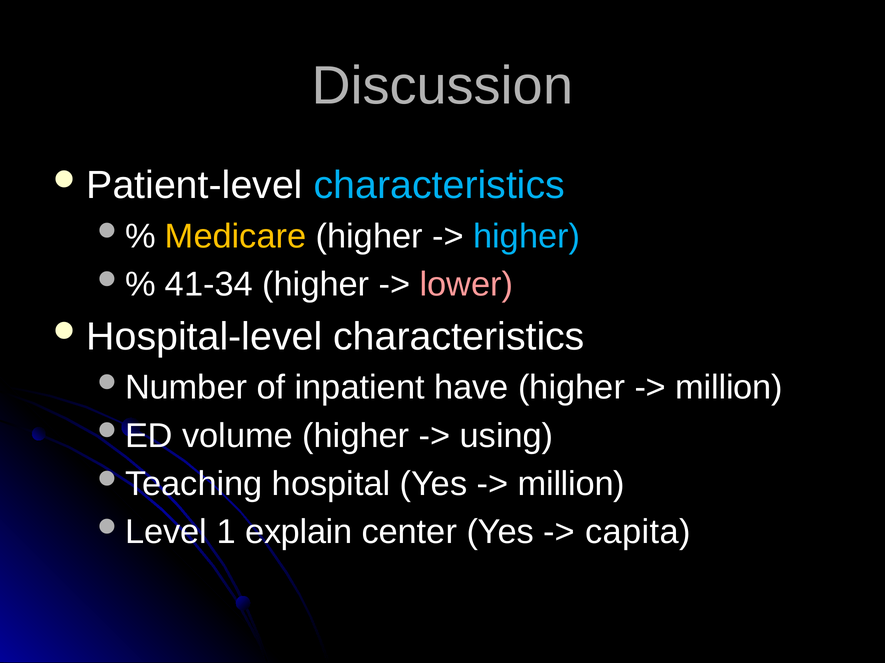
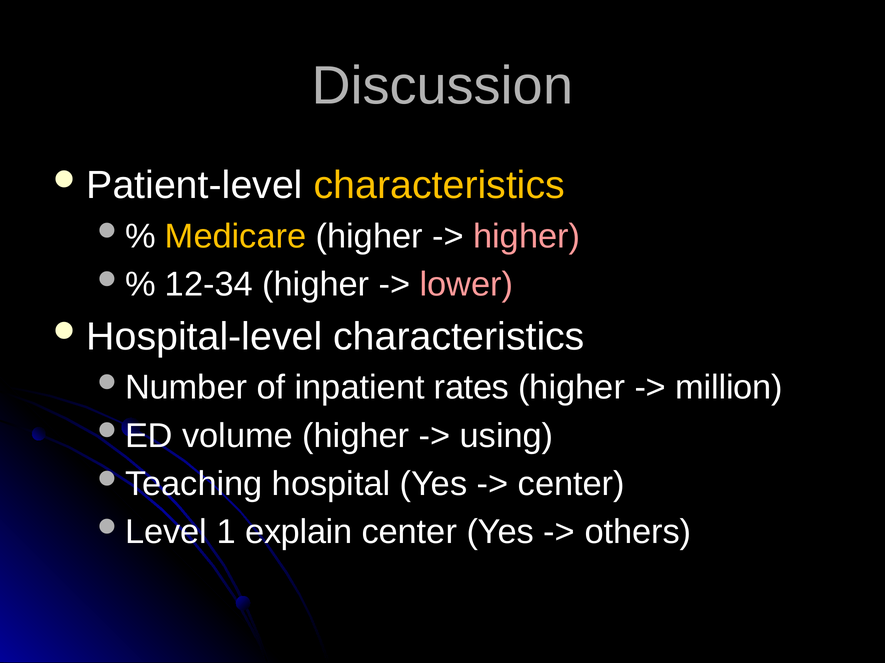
characteristics colour: light blue -> yellow (439, 186)
higher colour: light blue -> pink (527, 236)
41-34: 41-34 -> 12-34 (209, 285)
have: have -> rates (472, 388)
million: million -> center (571, 484)
capita: capita -> others (638, 533)
